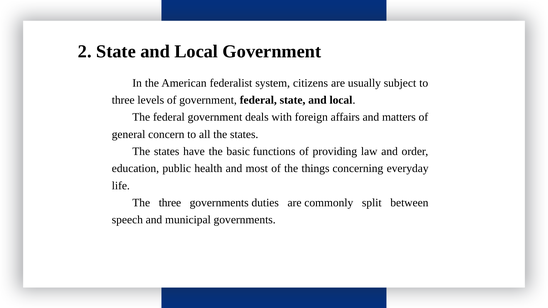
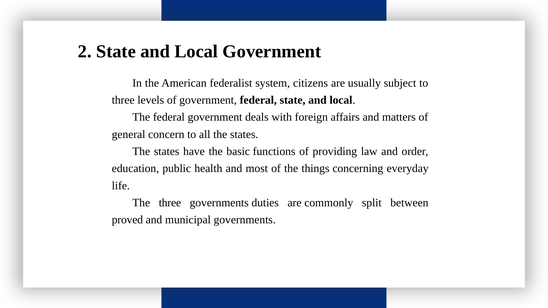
speech: speech -> proved (127, 220)
